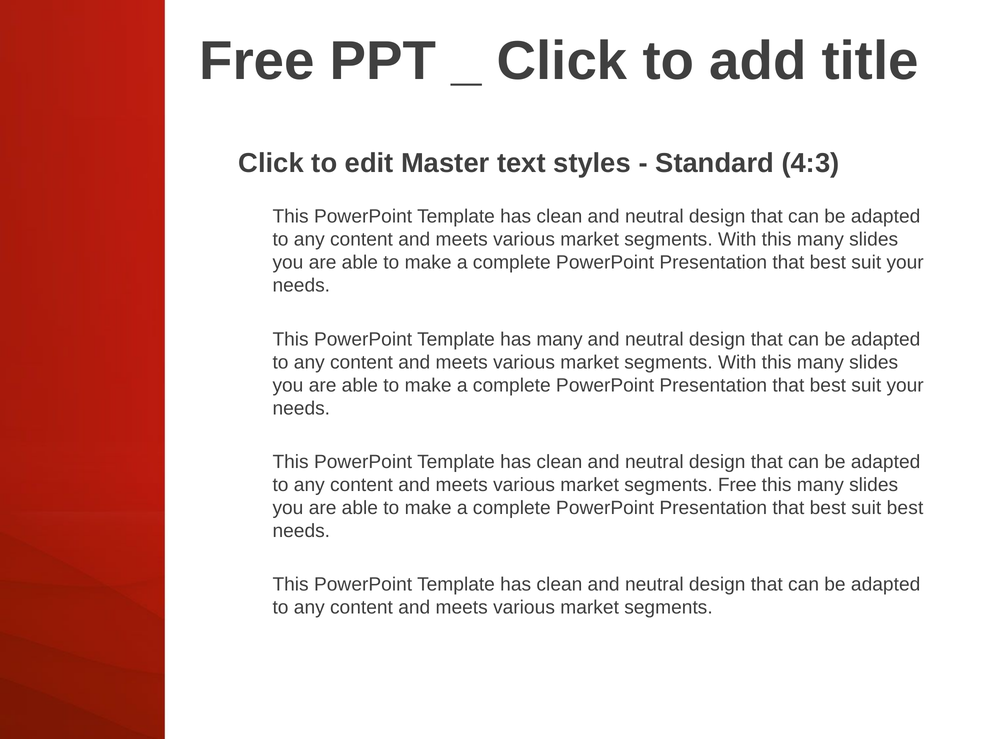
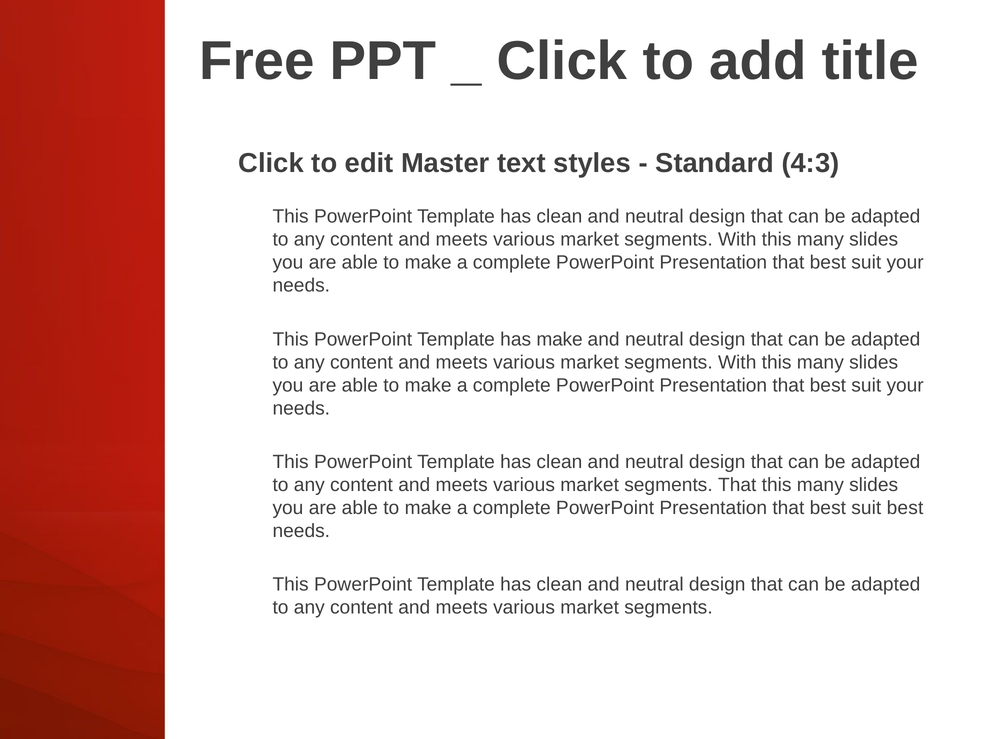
has many: many -> make (560, 339)
segments Free: Free -> That (737, 485)
